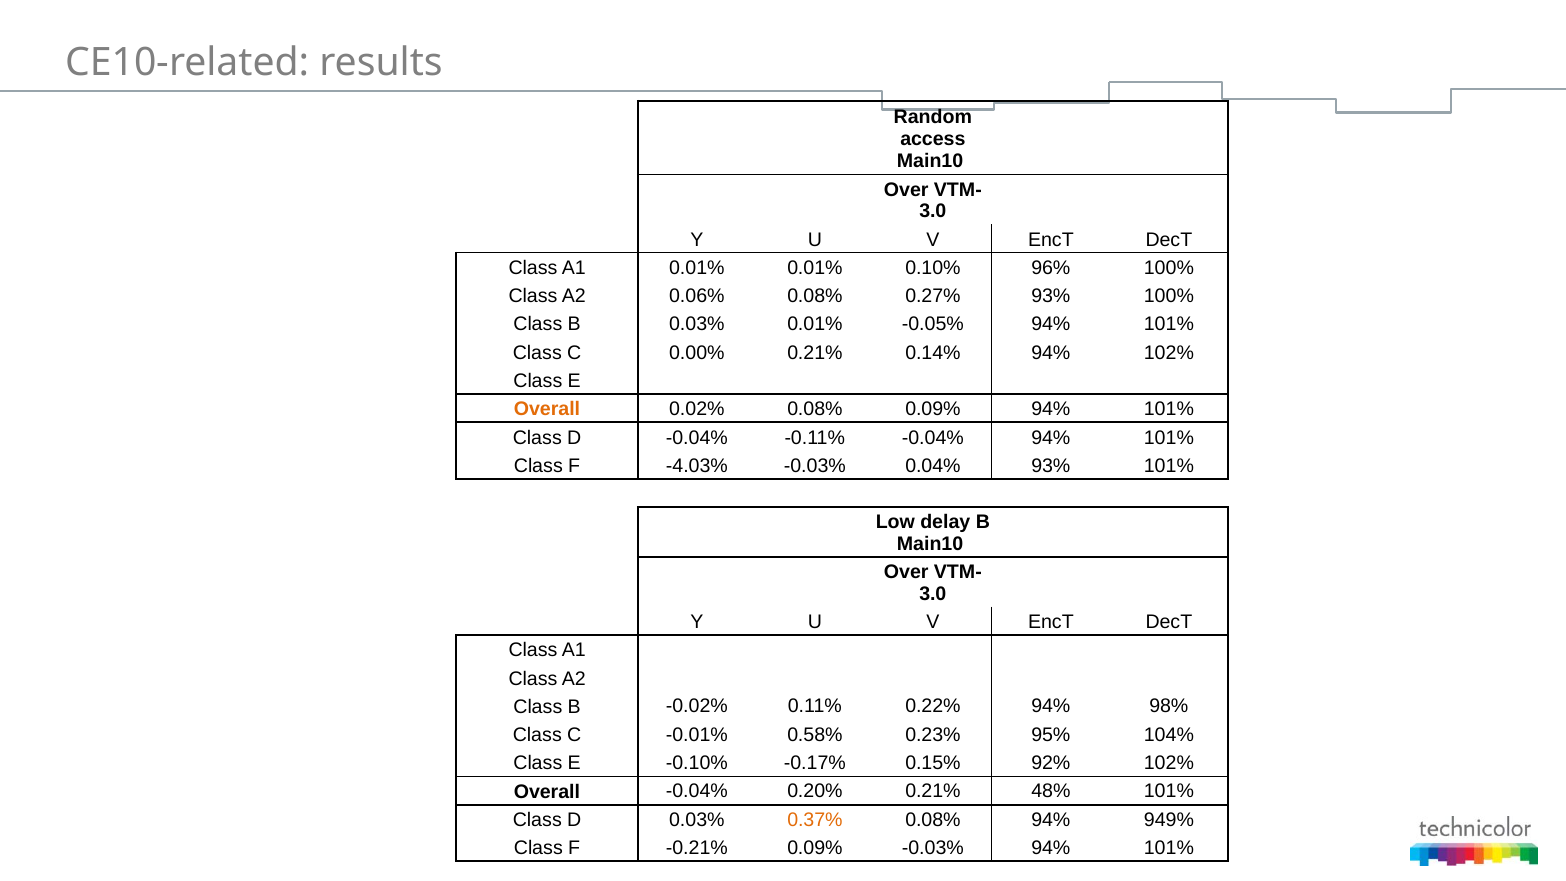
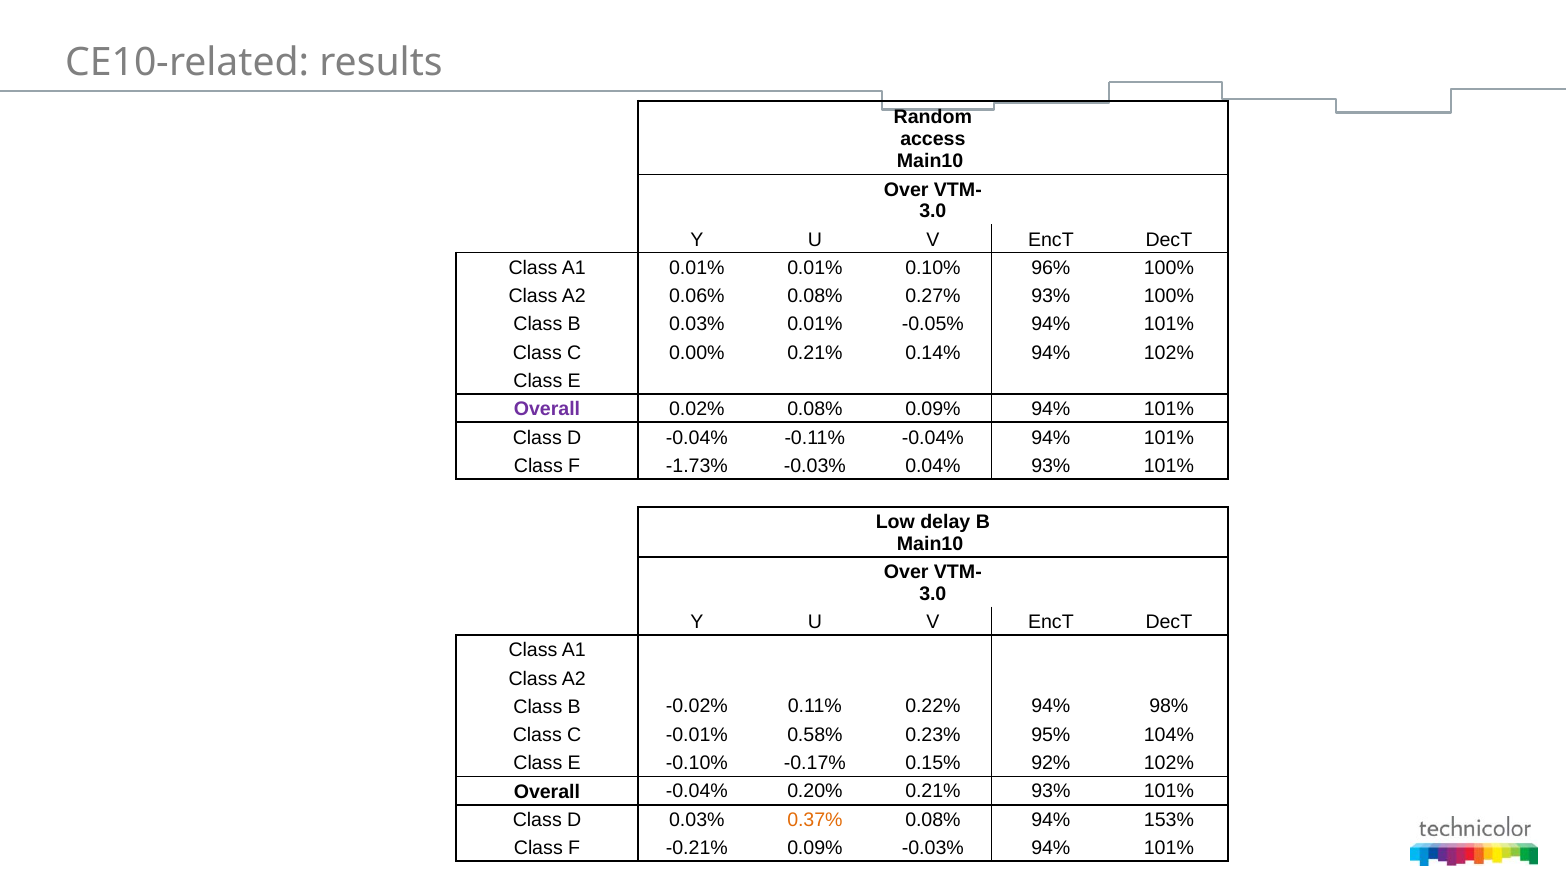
Overall colour: orange -> purple (547, 409)
-4.03%: -4.03% -> -1.73% (697, 466)
0.21% 48%: 48% -> 93% (1051, 791)
949%: 949% -> 153% (1169, 820)
